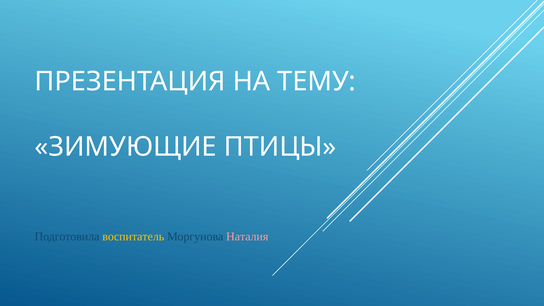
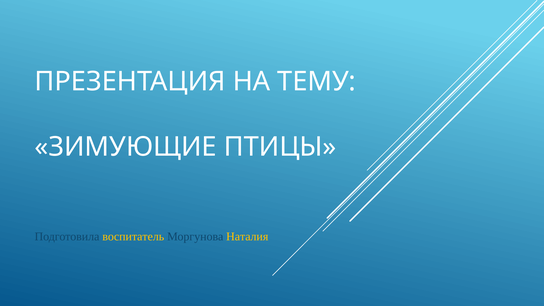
Наталия colour: pink -> yellow (247, 236)
